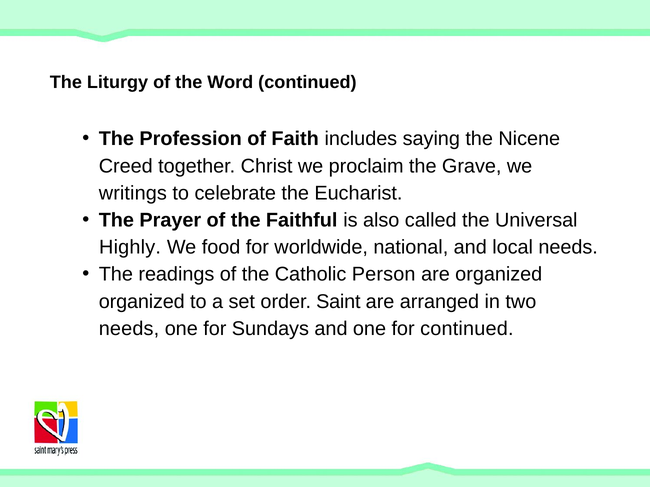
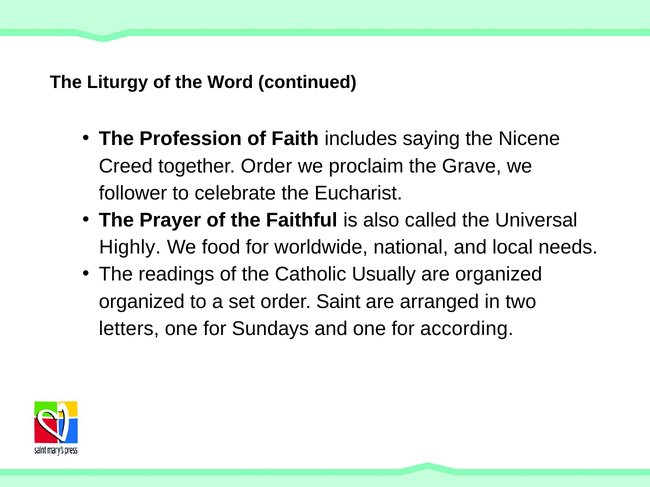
together Christ: Christ -> Order (266, 166)
writings: writings -> follower (133, 193)
Person: Person -> Usually (384, 275)
needs: needs -> letters (129, 329)
for continued: continued -> according (467, 329)
